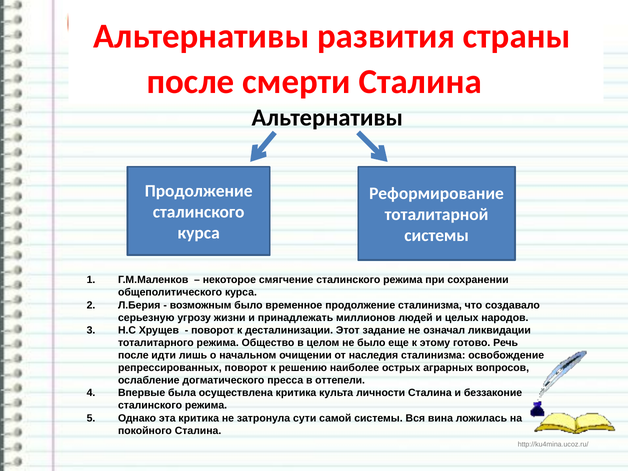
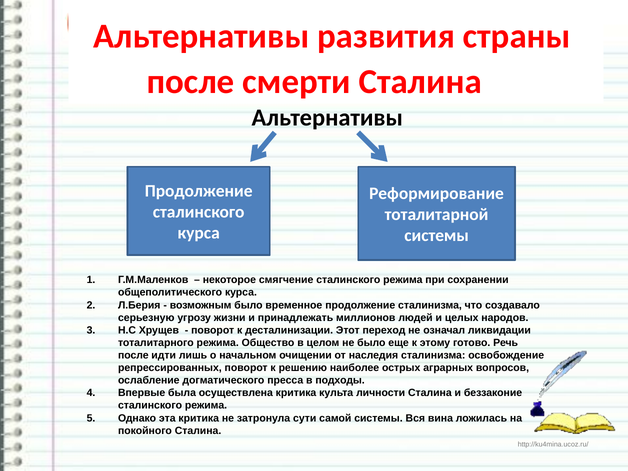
задание: задание -> переход (384, 330)
оттепели: оттепели -> подходы (340, 380)
